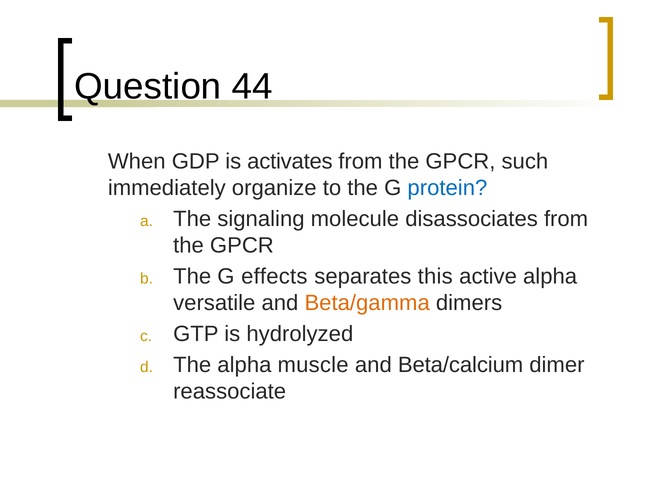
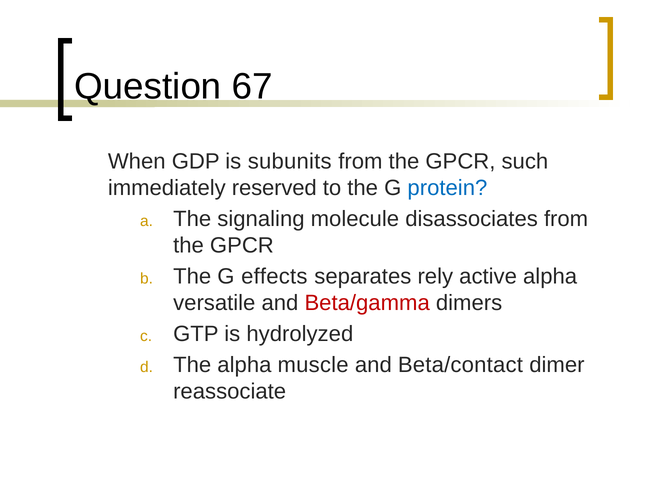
44: 44 -> 67 (252, 87)
activates: activates -> subunits (290, 162)
organize: organize -> reserved (274, 188)
this: this -> rely (435, 277)
Beta/gamma colour: orange -> red (367, 303)
Beta/calcium: Beta/calcium -> Beta/contact (460, 365)
